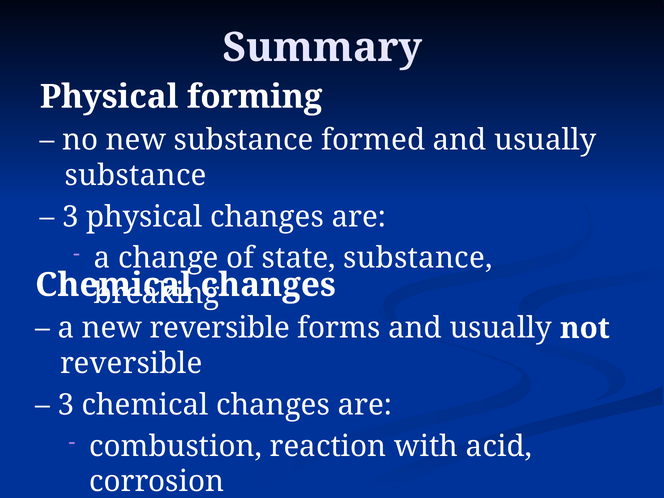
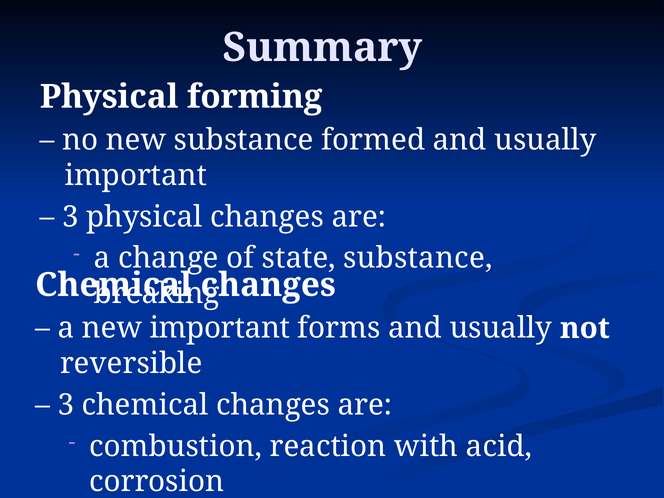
substance: substance -> important (136, 175)
new reversible: reversible -> important (220, 328)
